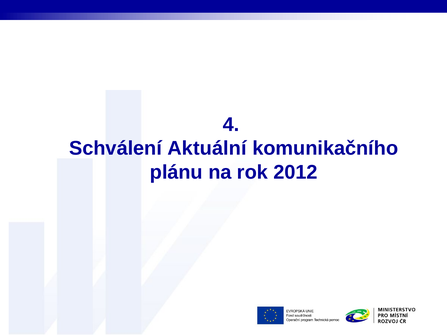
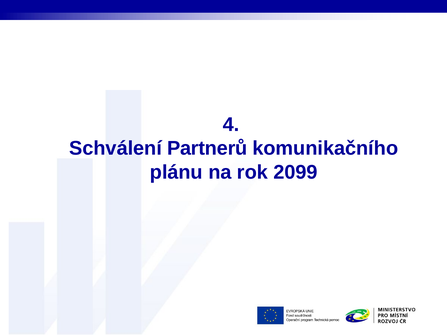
Aktuální: Aktuální -> Partnerů (207, 148)
2012: 2012 -> 2099 (296, 172)
